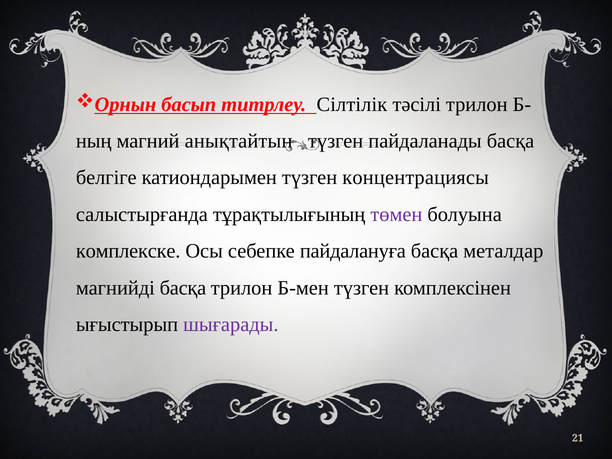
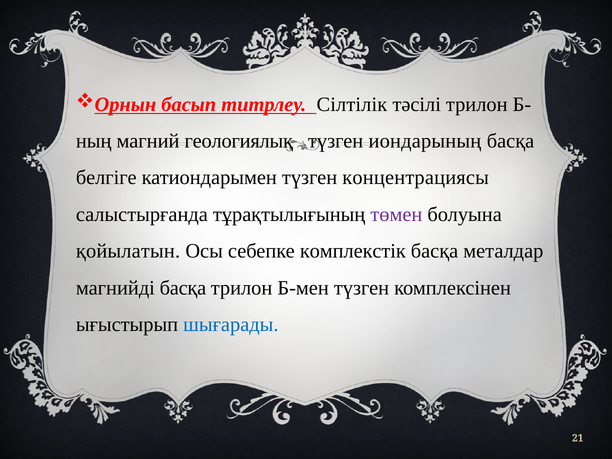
анықтайтын: анықтайтын -> геологиялық (239, 141)
пайдаланады: пайдаланады -> иондарының (425, 141)
комплекске: комплекске -> қойылатын (128, 251)
пайдалануға: пайдалануға -> комплекстік (353, 251)
шығарады colour: purple -> blue (231, 325)
